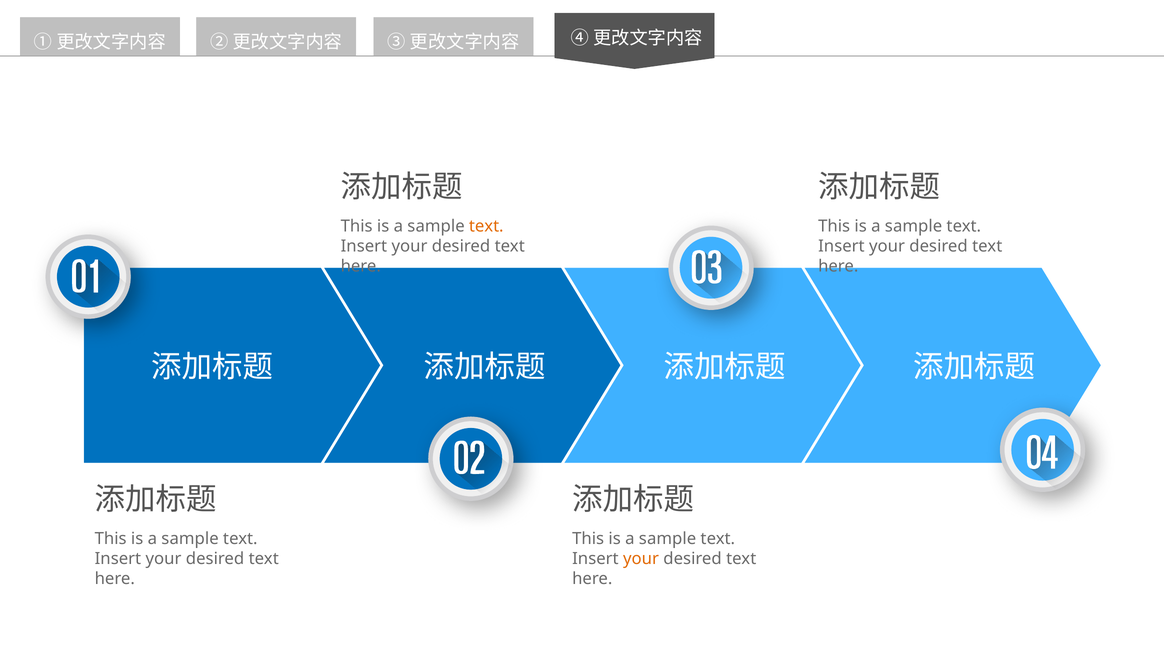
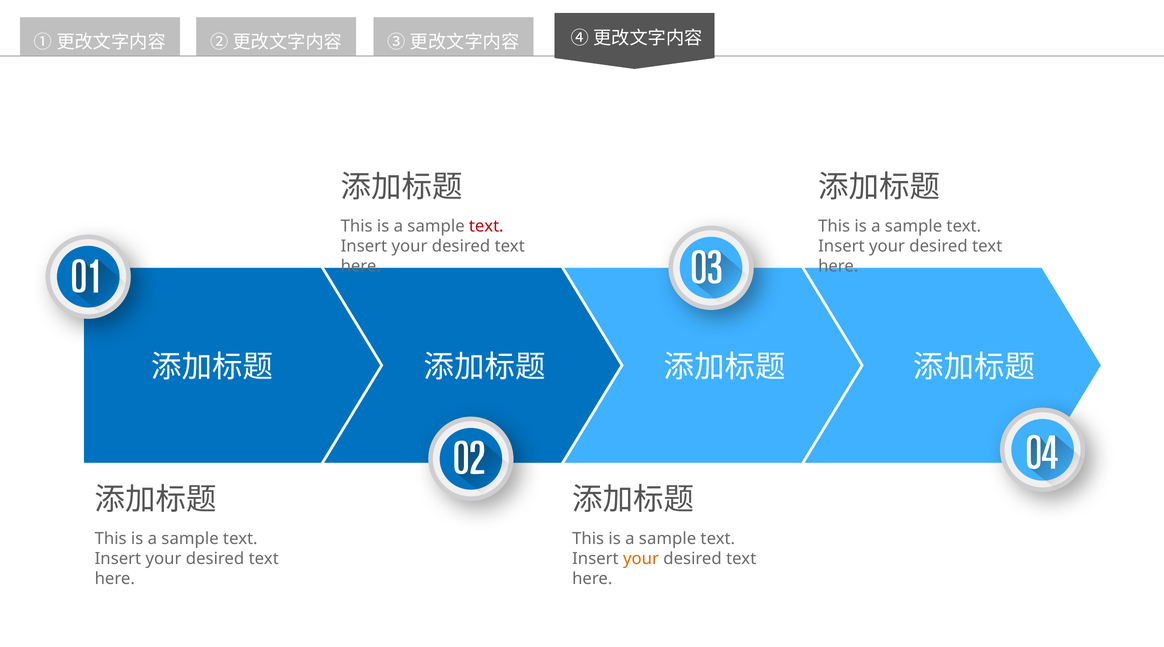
text colour: orange -> red (486, 226)
